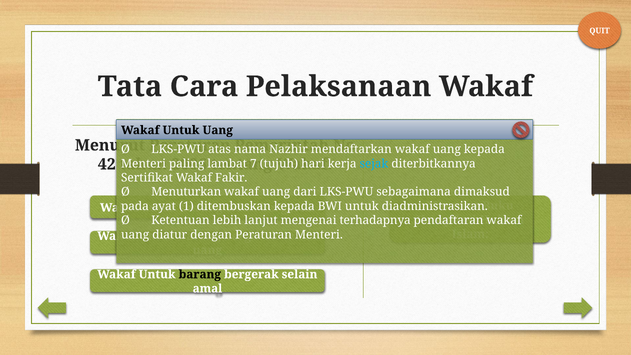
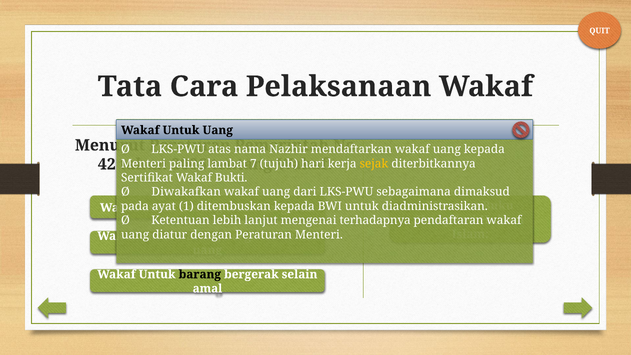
sejak colour: light blue -> yellow (374, 164)
Fakir: Fakir -> Bukti (231, 178)
Menuturkan: Menuturkan -> Diwakafkan (186, 192)
